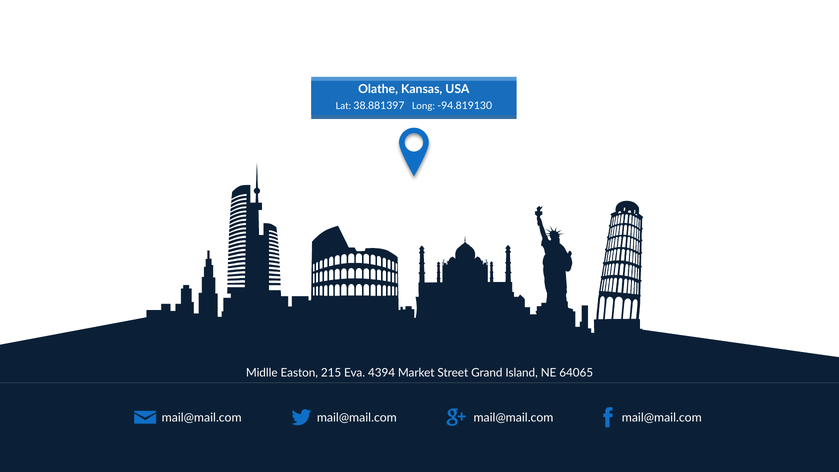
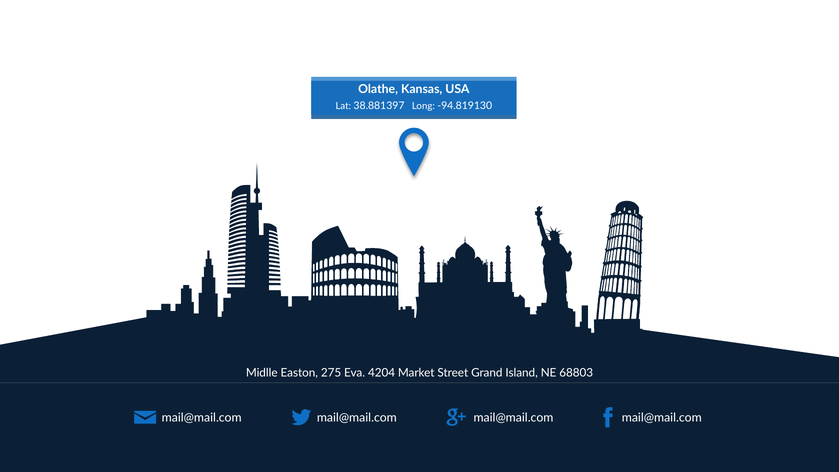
215: 215 -> 275 (331, 373)
4394: 4394 -> 4204 (382, 373)
64065: 64065 -> 68803 (576, 373)
